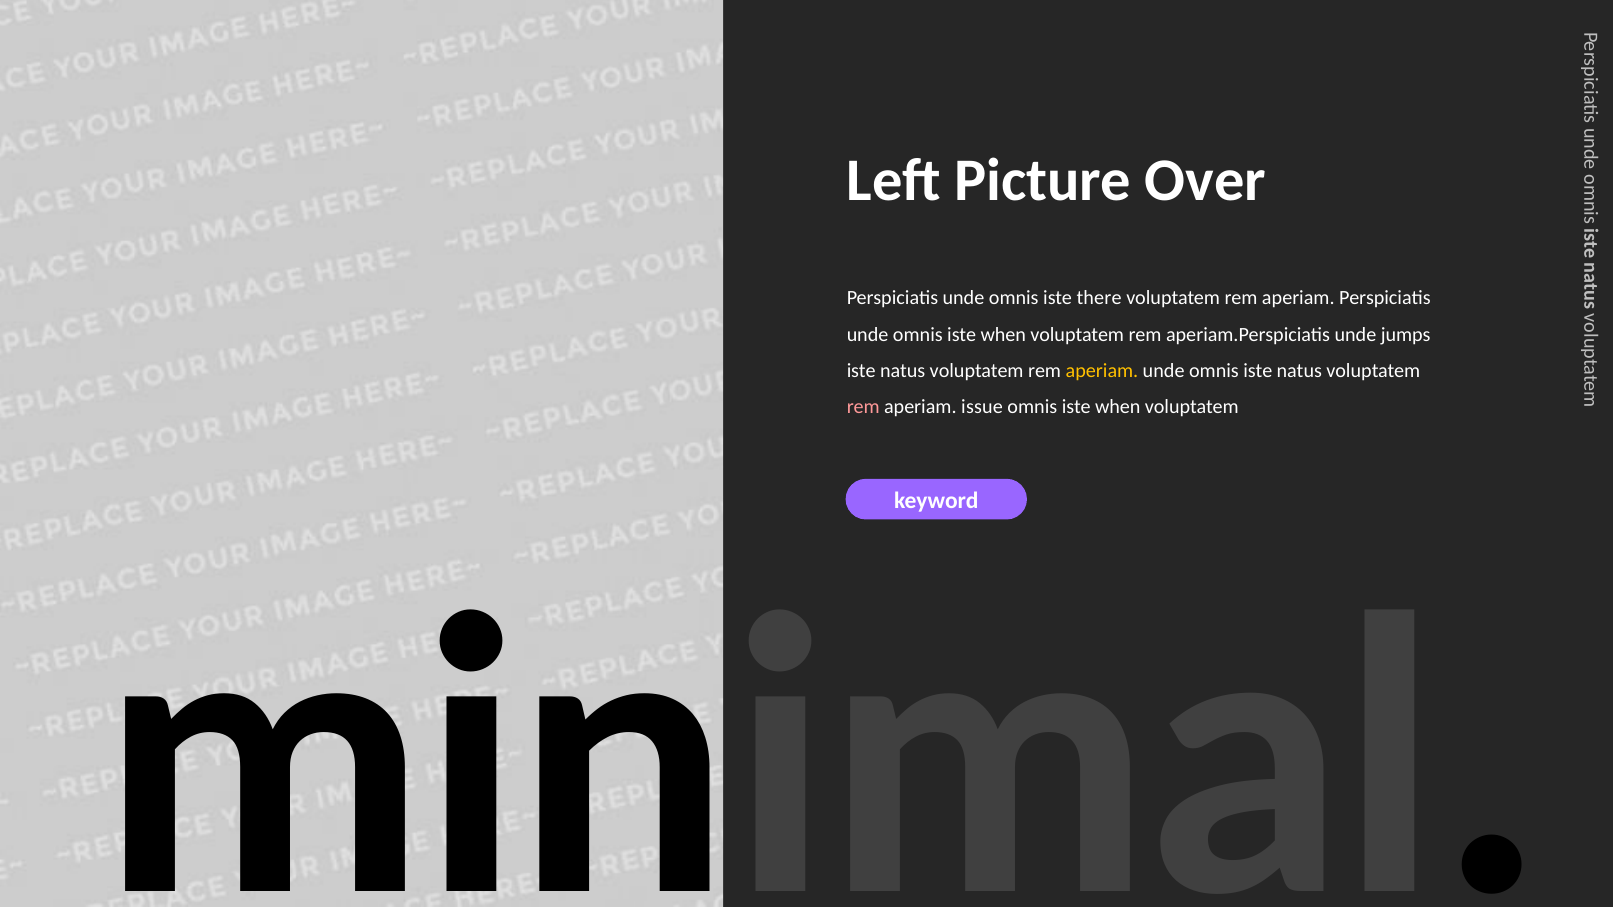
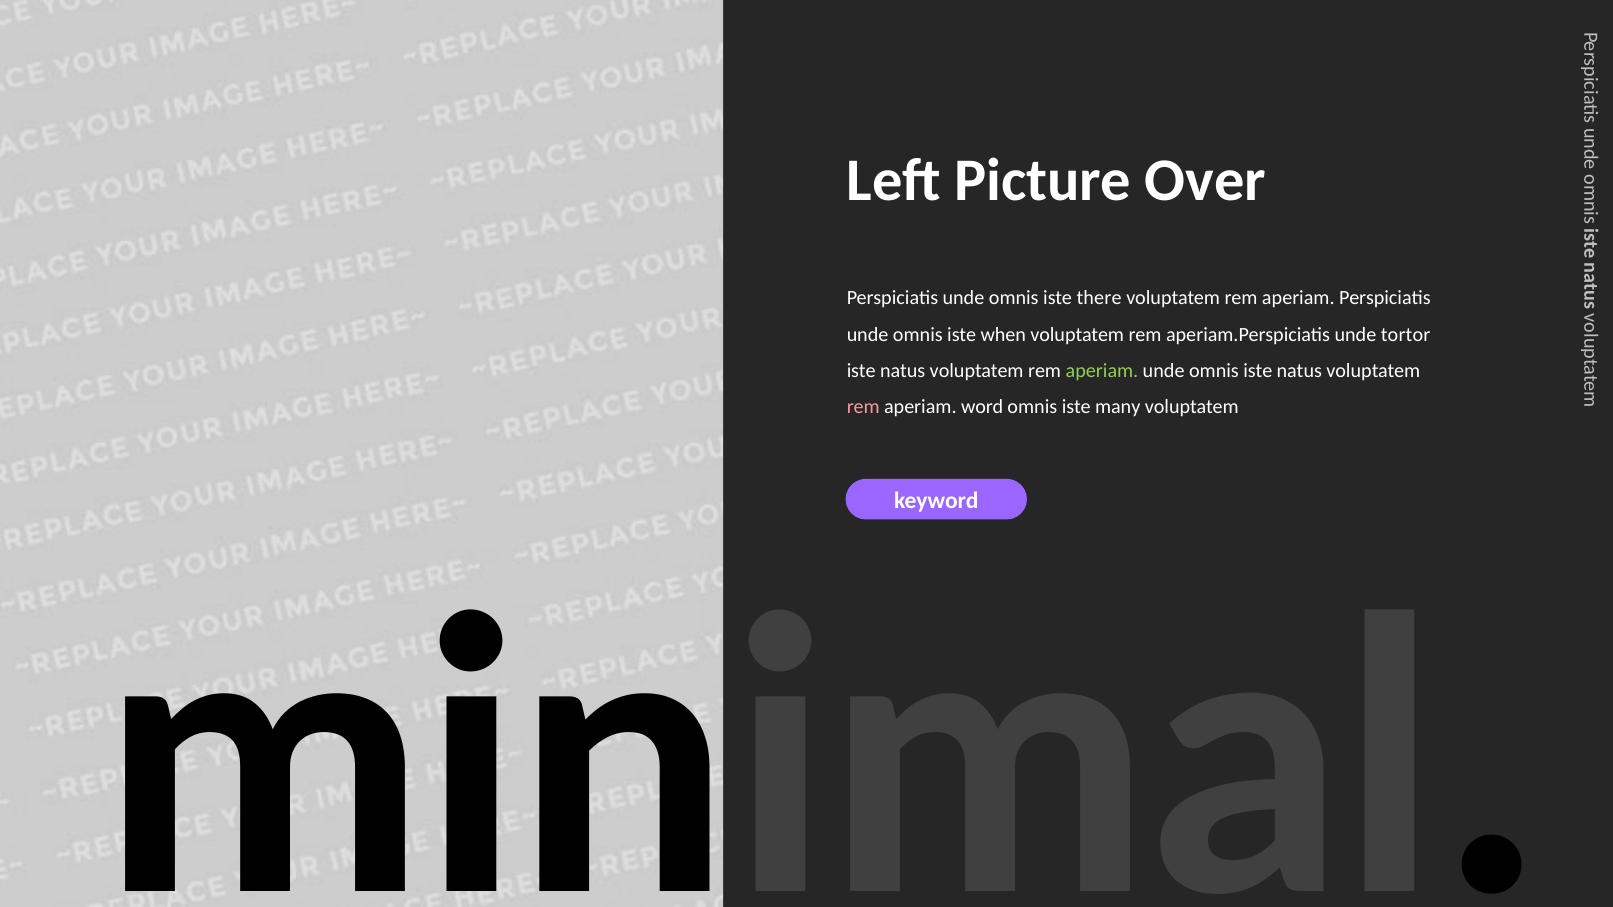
jumps: jumps -> tortor (1406, 335)
aperiam colour: yellow -> light green (1102, 371)
issue: issue -> word (982, 407)
when: when -> many (1118, 407)
